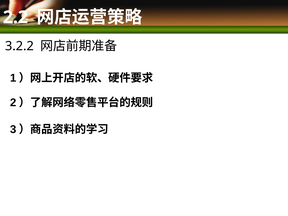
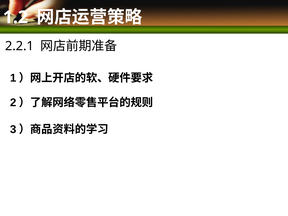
2.2: 2.2 -> 1.2 (15, 17)
3.2.2: 3.2.2 -> 2.2.1 (19, 46)
